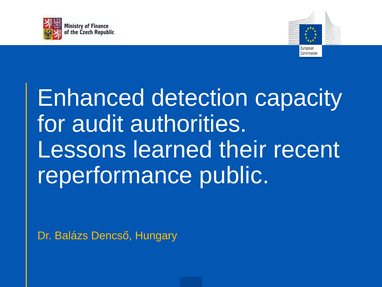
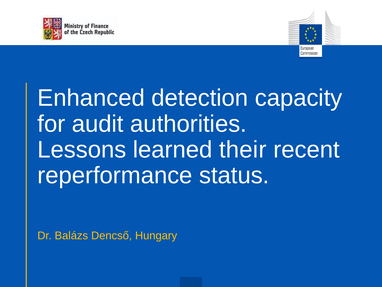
public: public -> status (234, 175)
